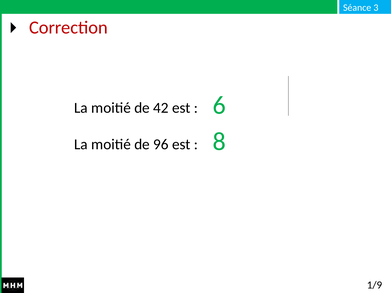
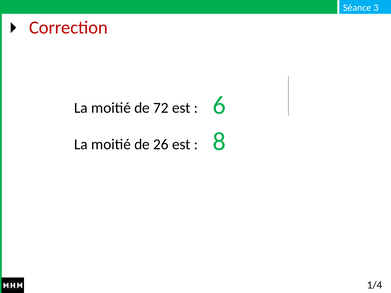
42: 42 -> 72 (161, 108)
96: 96 -> 26 (161, 144)
1/9: 1/9 -> 1/4 (375, 285)
